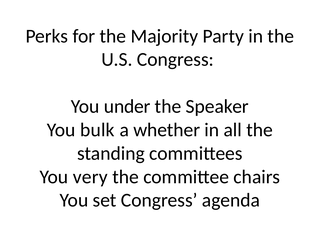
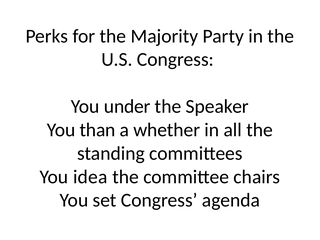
bulk: bulk -> than (98, 130)
very: very -> idea (90, 177)
